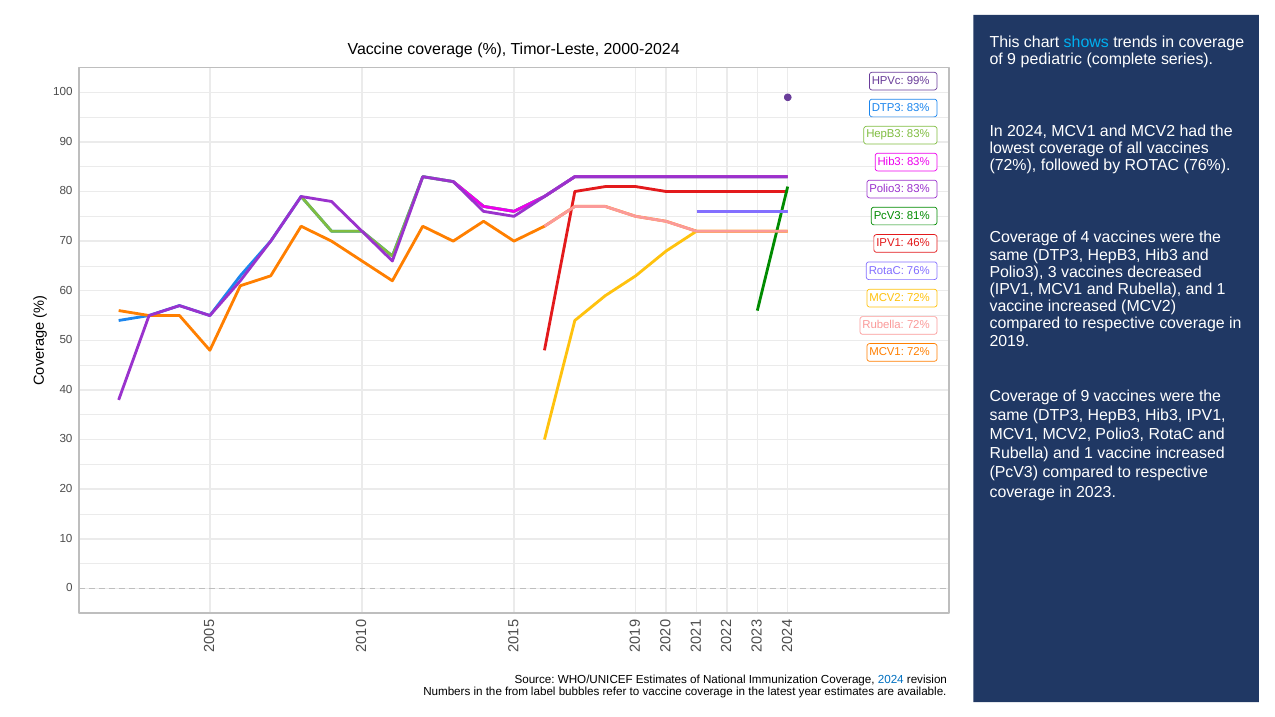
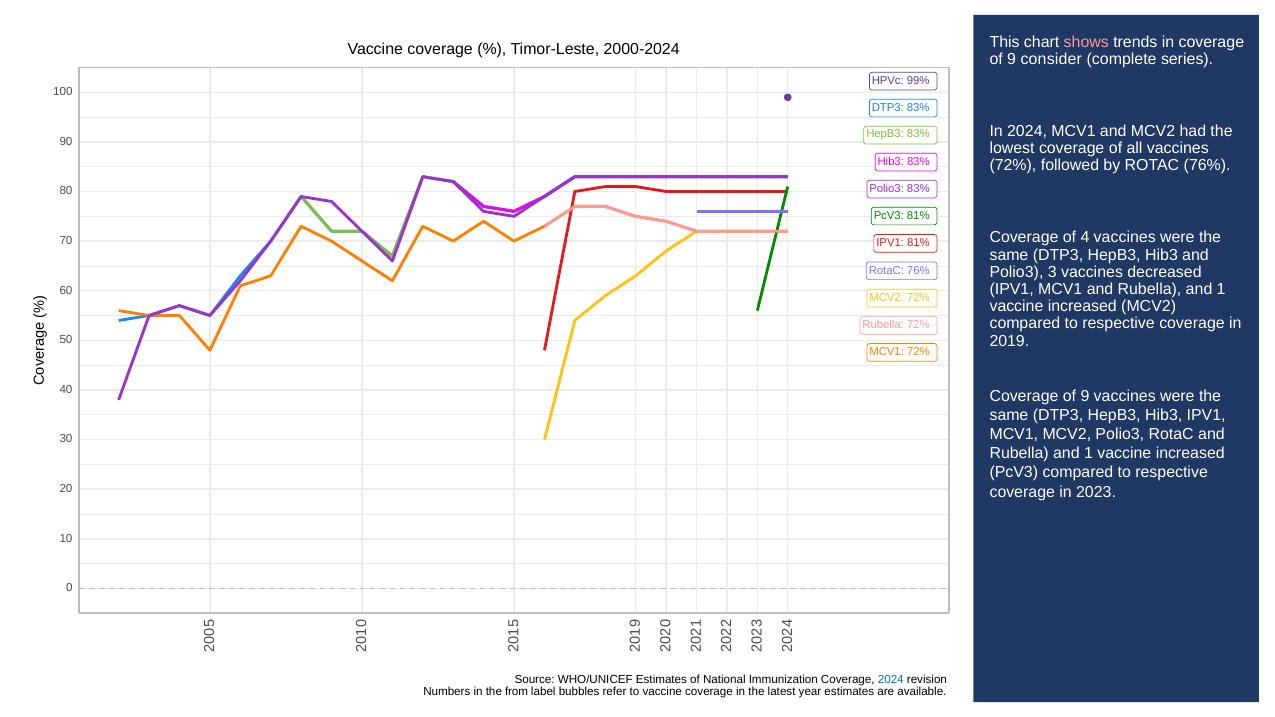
shows colour: light blue -> pink (1086, 42)
pediatric: pediatric -> consider (1051, 59)
IPV1 46%: 46% -> 81% (918, 243)
